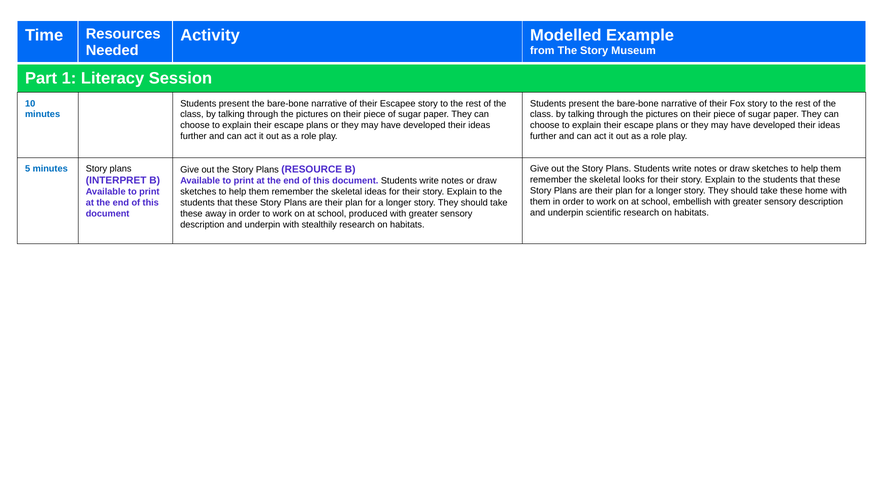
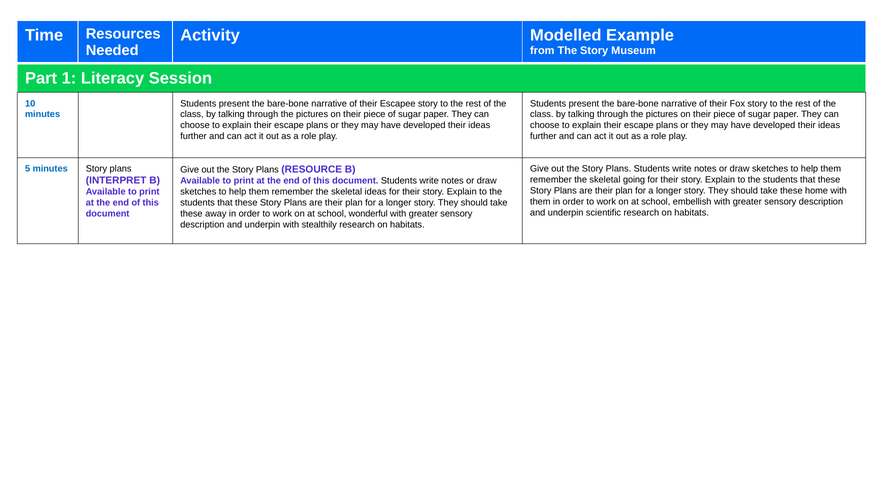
looks: looks -> going (634, 180)
produced: produced -> wonderful (368, 214)
